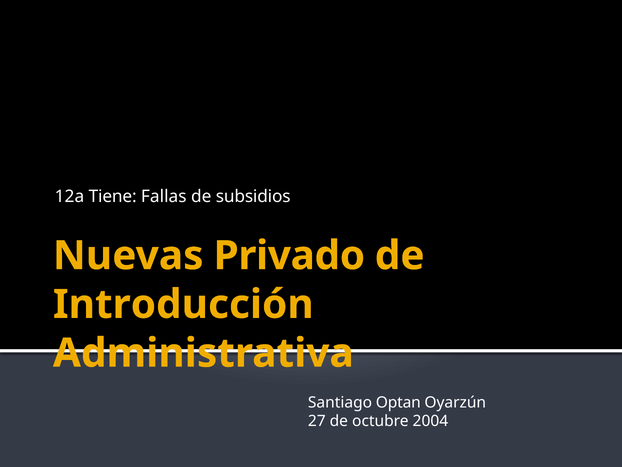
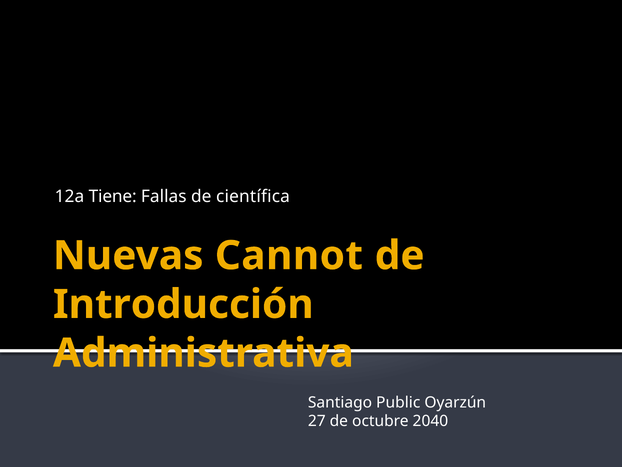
subsidios: subsidios -> científica (253, 196)
Privado: Privado -> Cannot (289, 255)
Optan: Optan -> Public (398, 402)
2004: 2004 -> 2040 (430, 421)
